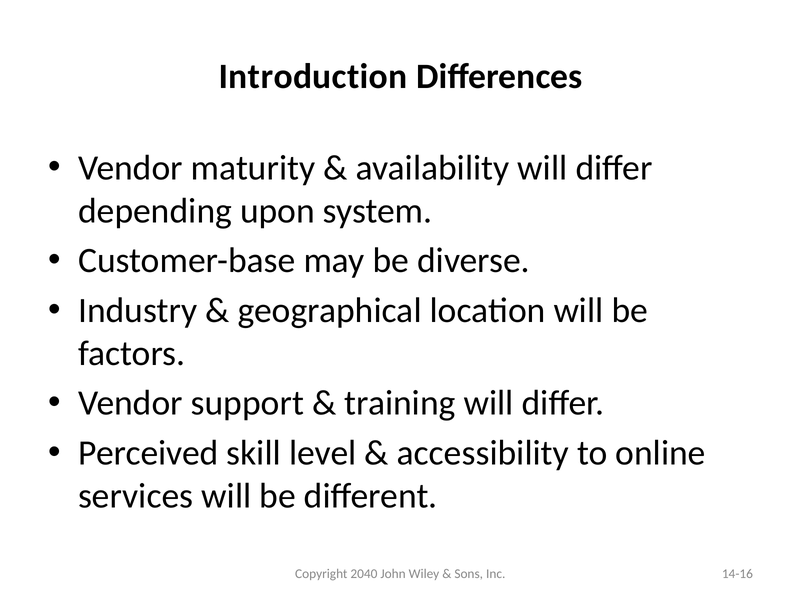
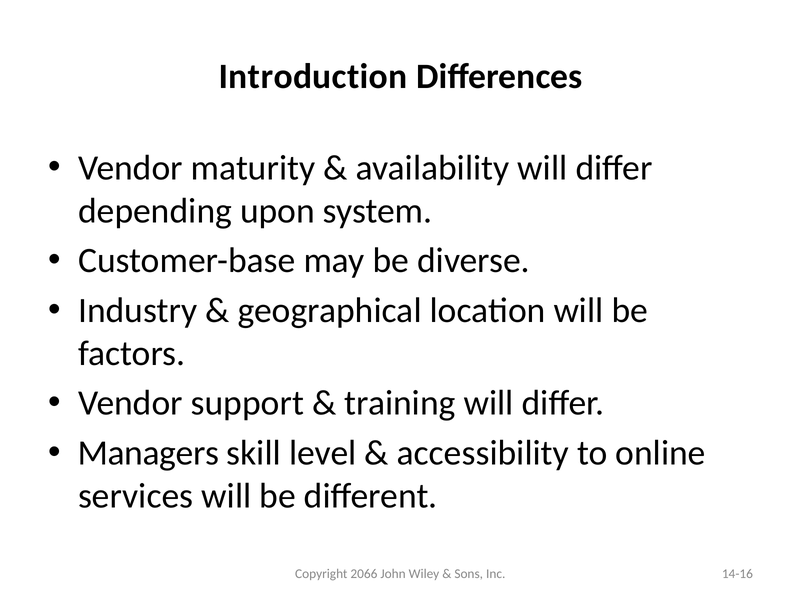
Perceived: Perceived -> Managers (148, 453)
2040: 2040 -> 2066 (364, 574)
